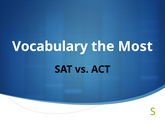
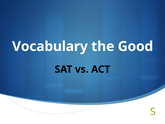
Most: Most -> Good (135, 46)
